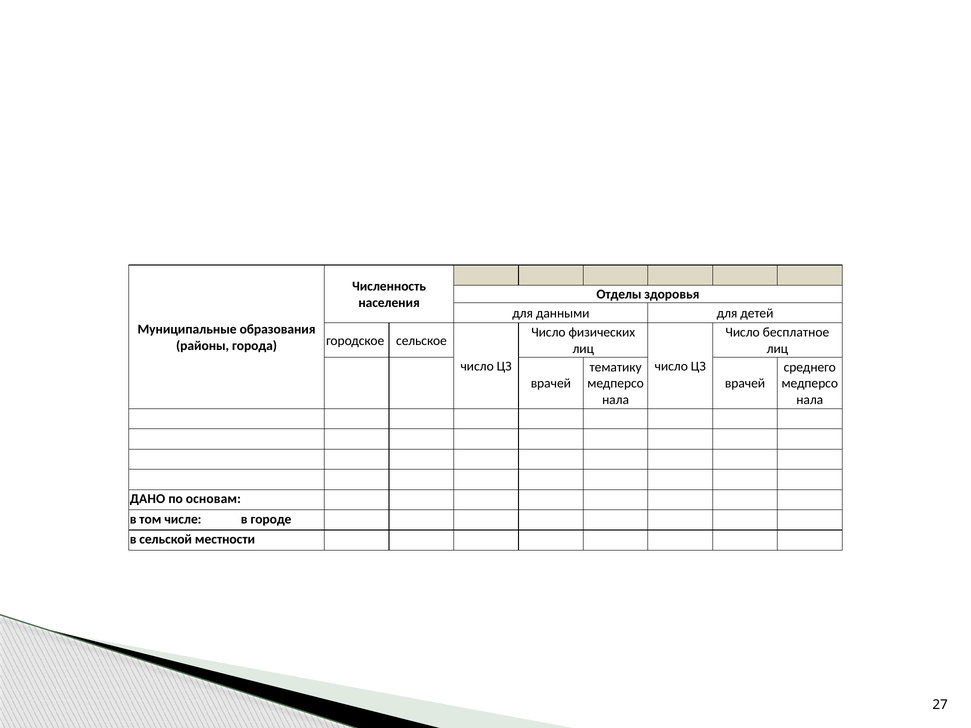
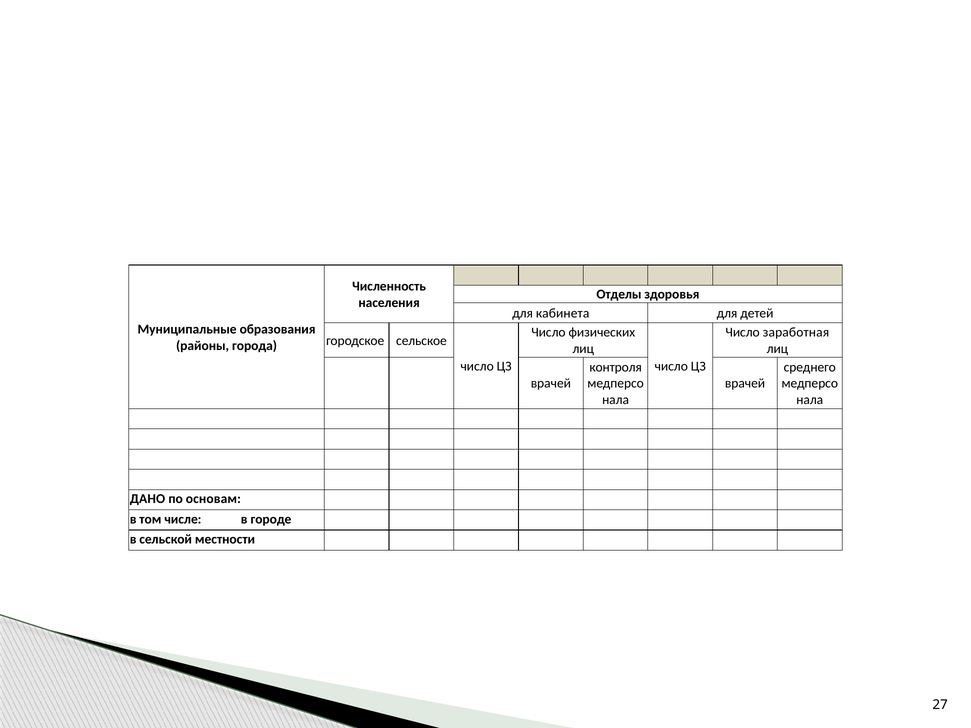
данными: данными -> кабинета (563, 313)
бесплатное: бесплатное -> заработная (796, 333)
тематику: тематику -> контроля (616, 367)
